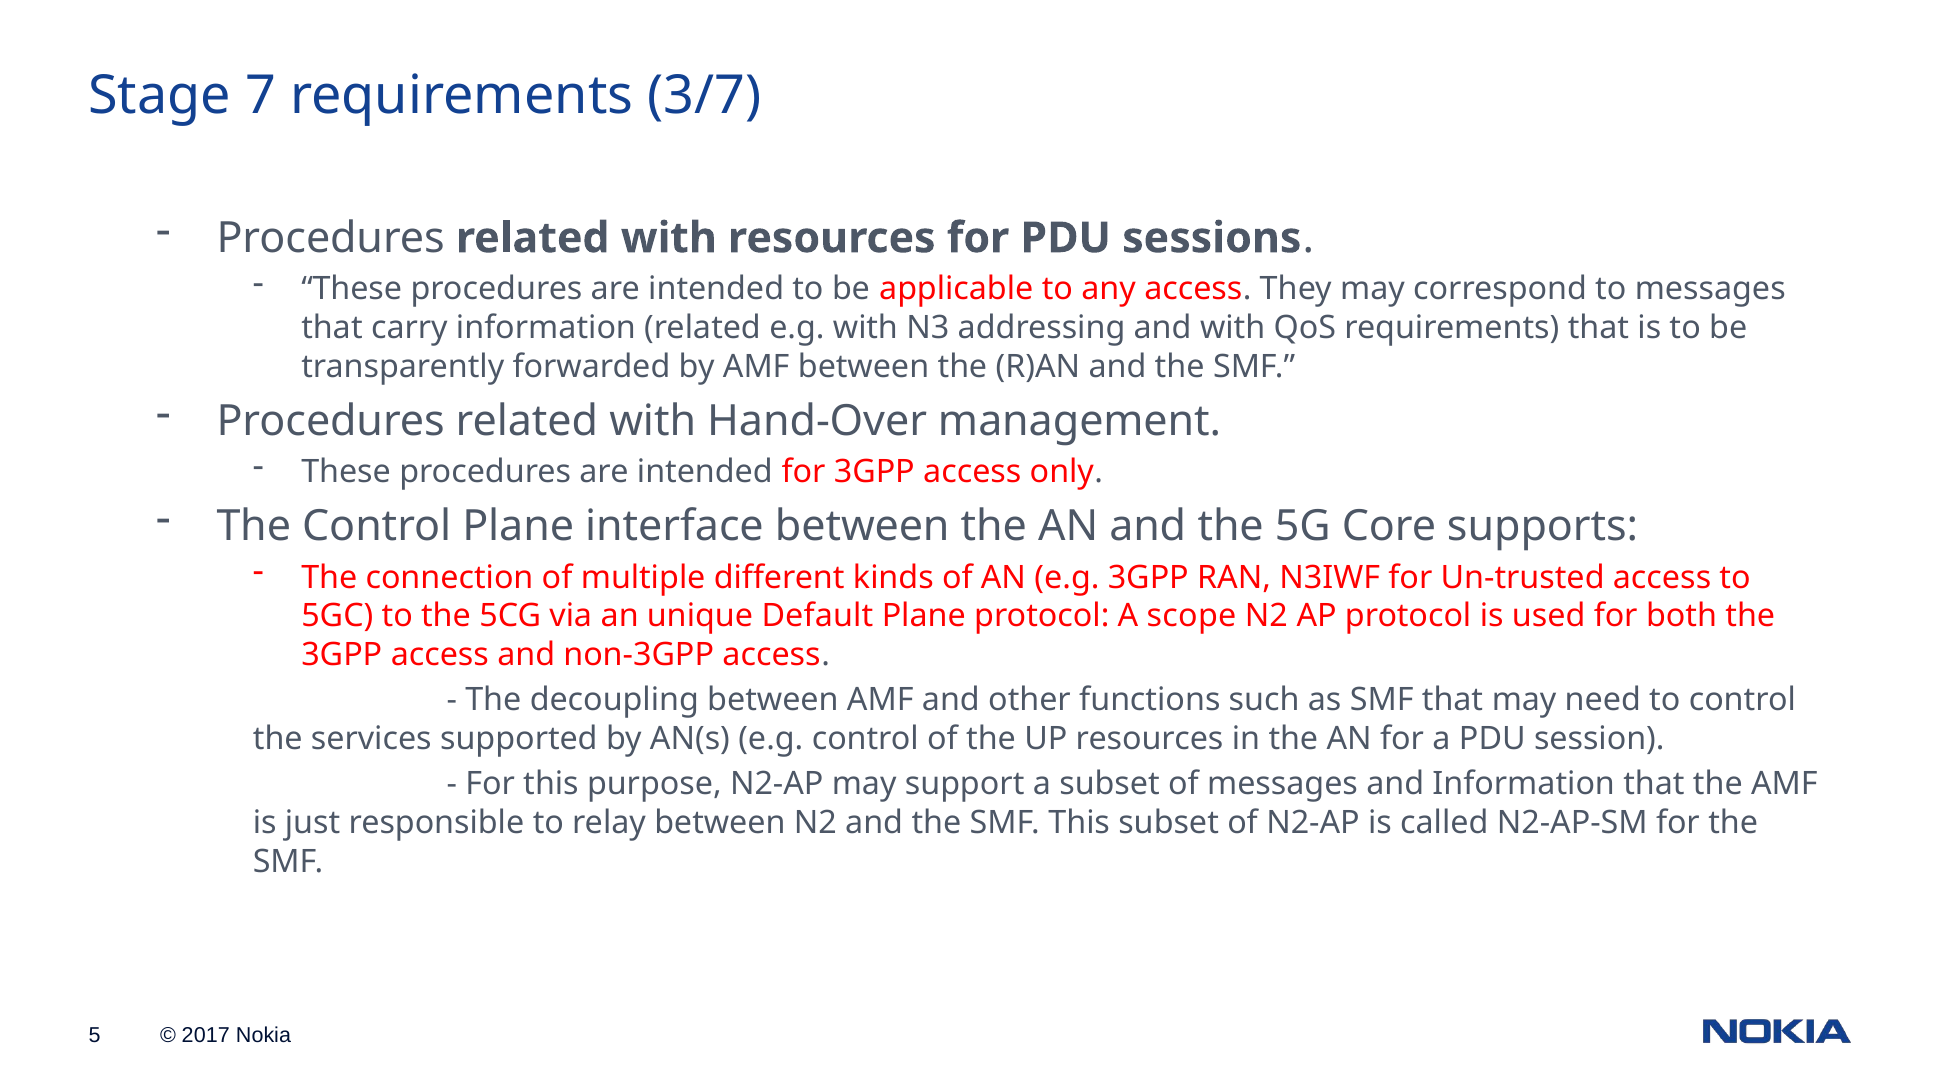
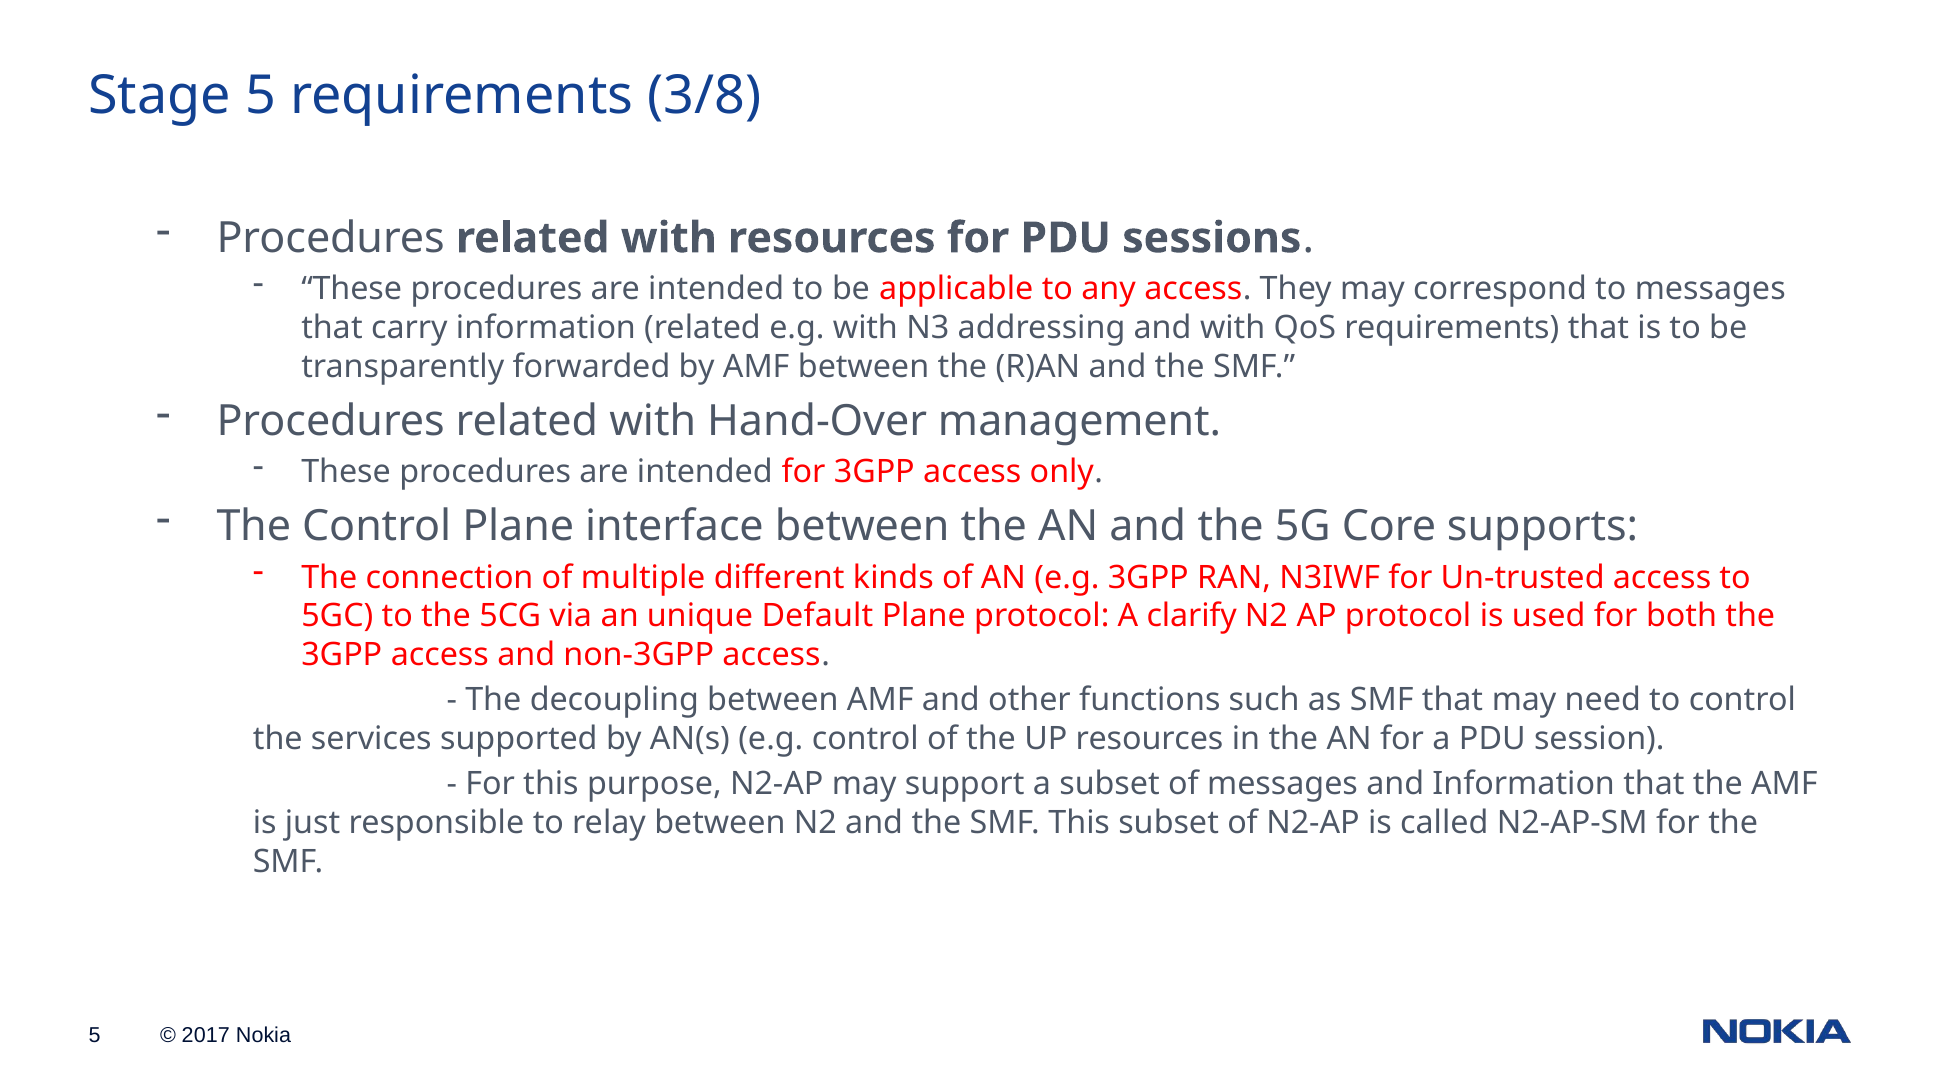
Stage 7: 7 -> 5 (261, 96)
3/7: 3/7 -> 3/8 (704, 96)
scope: scope -> clarify (1192, 616)
